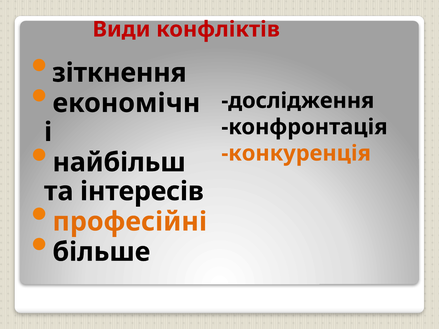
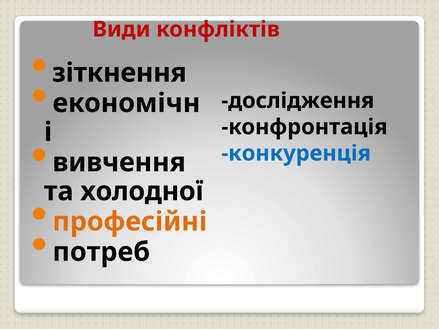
найбільш: найбільш -> вивчення (119, 163)
конкуренція colour: orange -> blue (296, 153)
інтересів: інтересів -> холодної (142, 191)
більше: більше -> потреб (101, 252)
